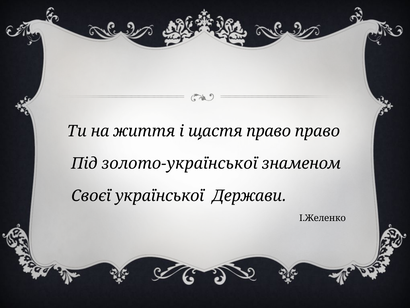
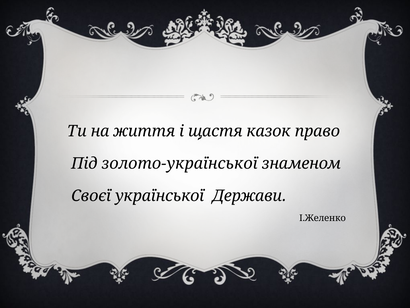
щастя право: право -> казок (269, 131)
